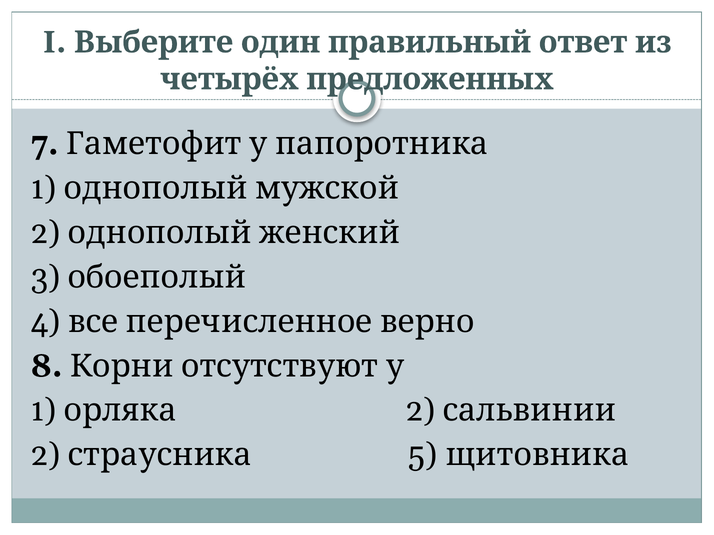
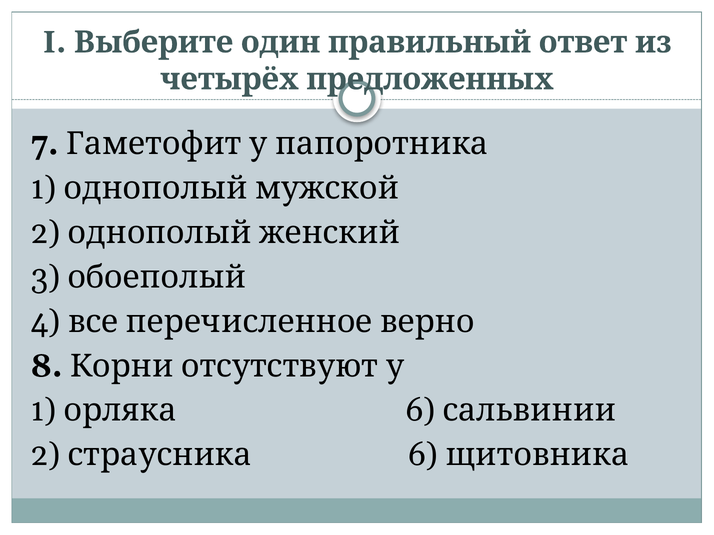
орляка 2: 2 -> 6 (420, 411)
страусника 5: 5 -> 6 (423, 455)
